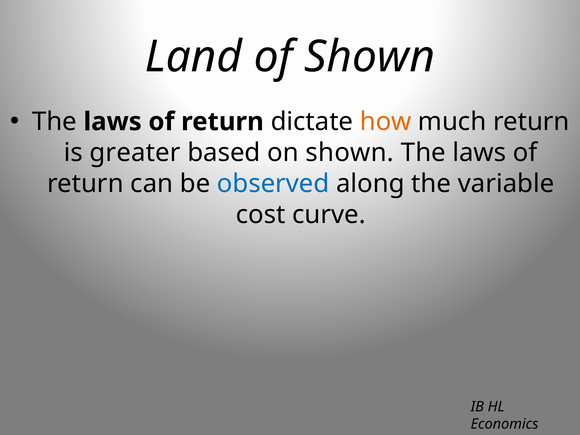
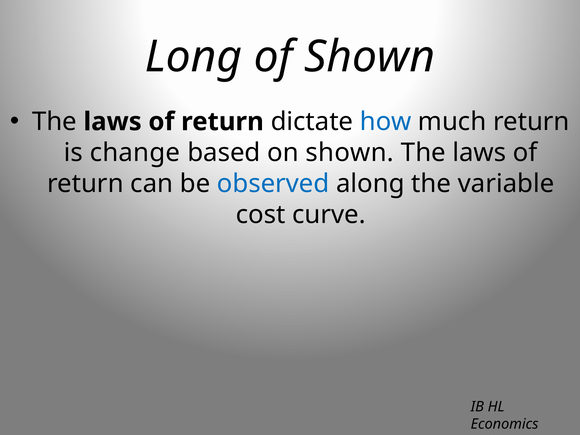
Land: Land -> Long (193, 57)
how colour: orange -> blue (386, 122)
greater: greater -> change (135, 153)
